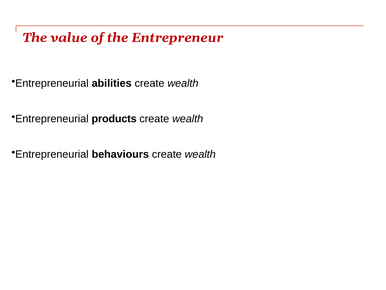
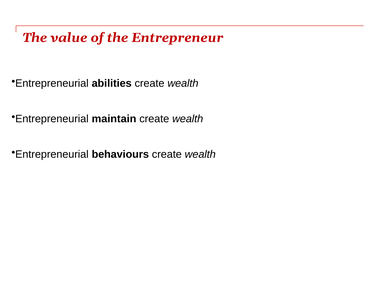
products: products -> maintain (114, 119)
